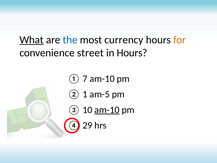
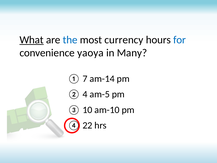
for colour: orange -> blue (180, 40)
street: street -> yaoya (90, 53)
in Hours: Hours -> Many (132, 53)
7 am-10: am-10 -> am-14 (102, 79)
1: 1 -> 4 (85, 94)
am-10 underline: present -> none (107, 110)
29: 29 -> 22 (87, 125)
